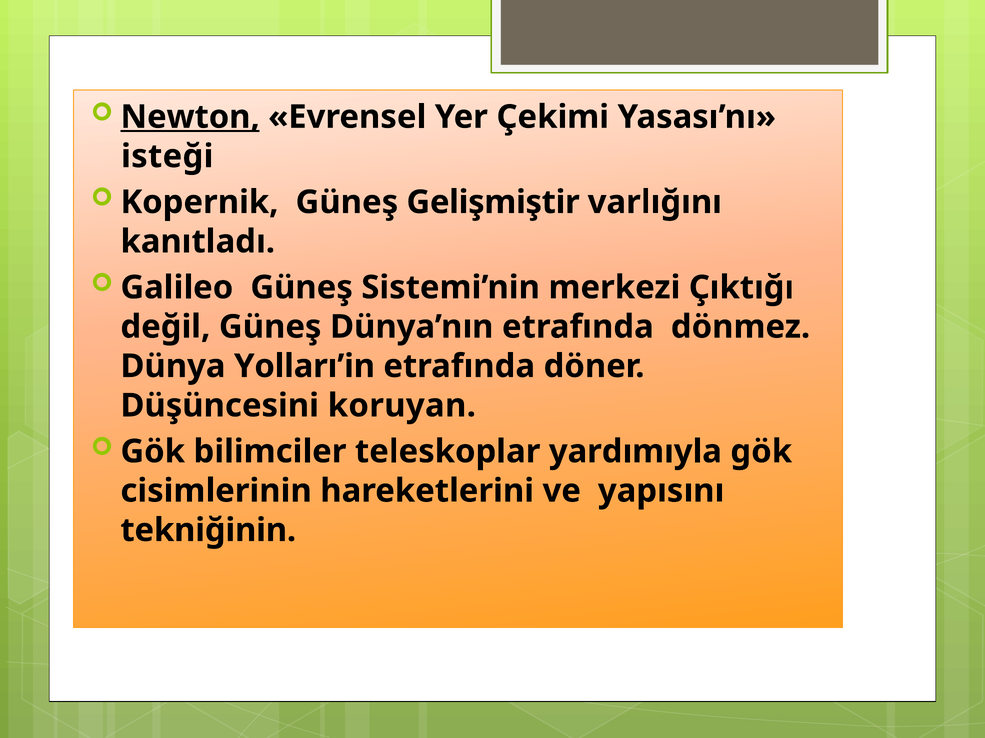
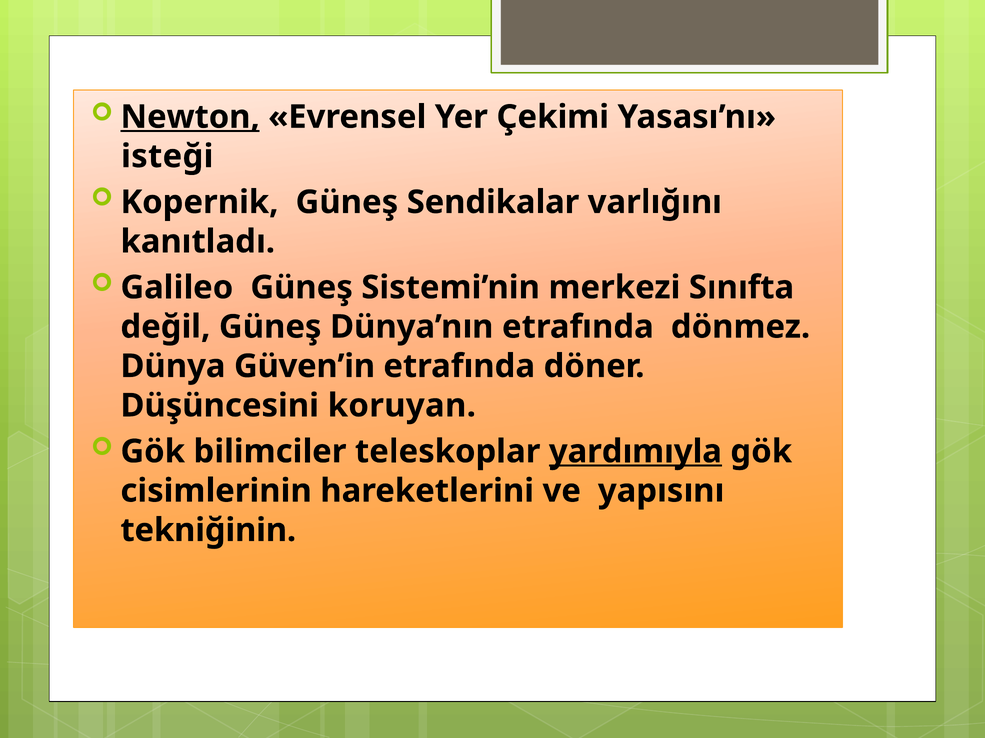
Gelişmiştir: Gelişmiştir -> Sendikalar (493, 202)
Çıktığı: Çıktığı -> Sınıfta (741, 288)
Yolları’in: Yolları’in -> Güven’in (305, 367)
yardımıyla underline: none -> present (635, 452)
